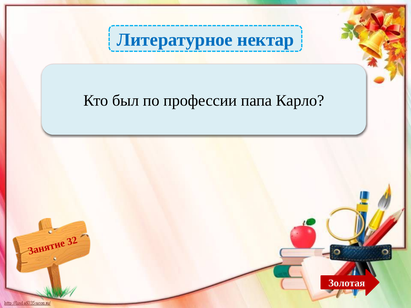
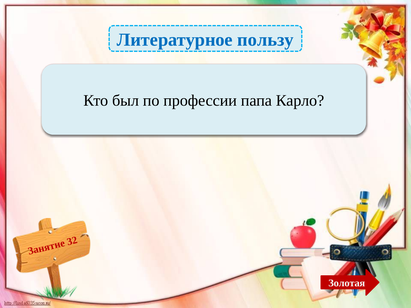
нектар: нектар -> пользу (266, 40)
